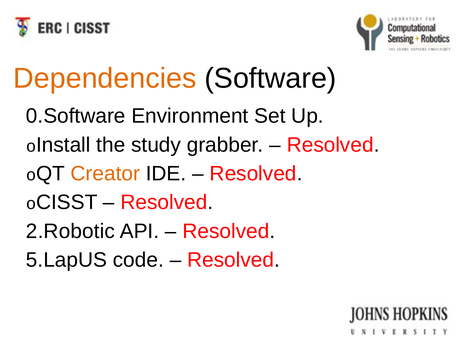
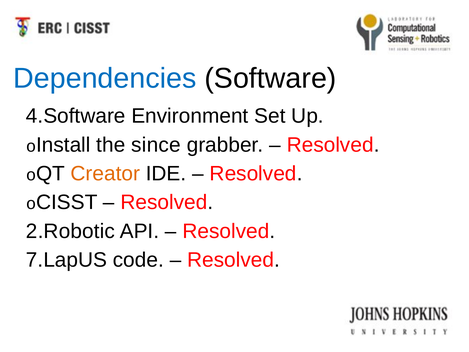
Dependencies colour: orange -> blue (105, 78)
0.Software: 0.Software -> 4.Software (76, 116)
study: study -> since (156, 145)
5.LapUS: 5.LapUS -> 7.LapUS (67, 260)
